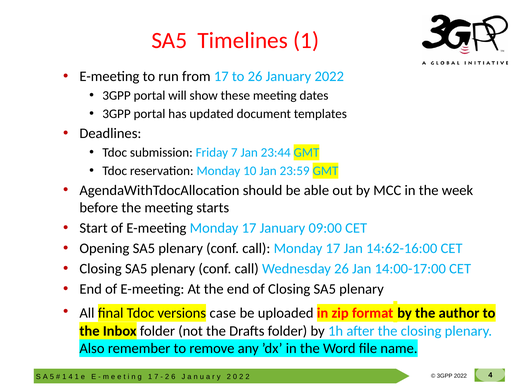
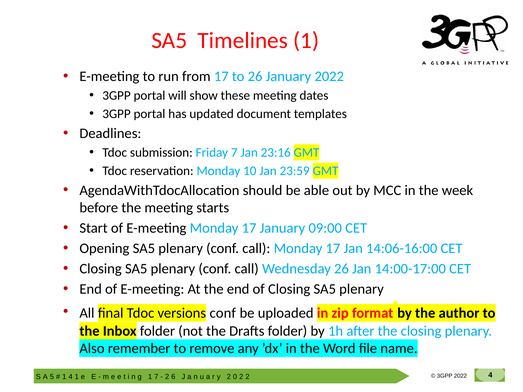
23:44: 23:44 -> 23:16 (276, 153)
14:62-16:00: 14:62-16:00 -> 14:06-16:00 (402, 249)
versions case: case -> conf (223, 313)
